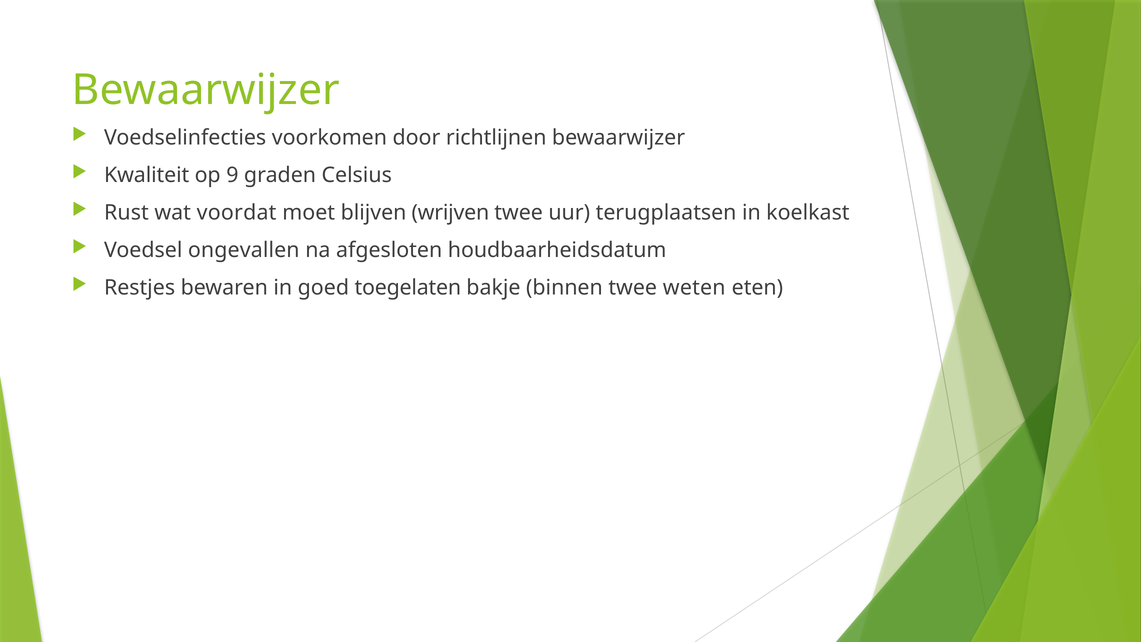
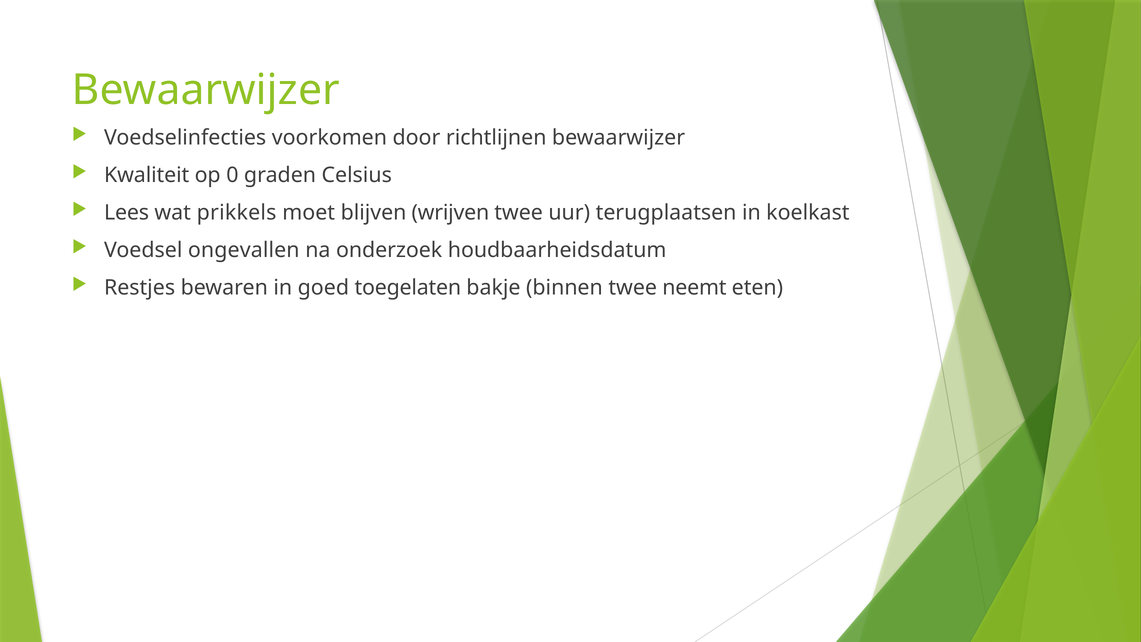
9: 9 -> 0 (232, 175)
Rust: Rust -> Lees (127, 213)
voordat: voordat -> prikkels (237, 213)
afgesloten: afgesloten -> onderzoek (389, 250)
weten: weten -> neemt (694, 288)
